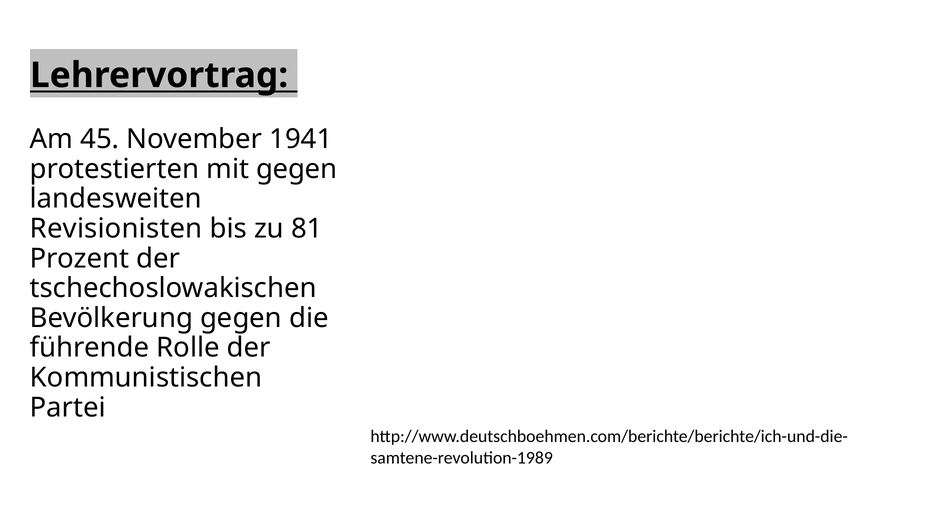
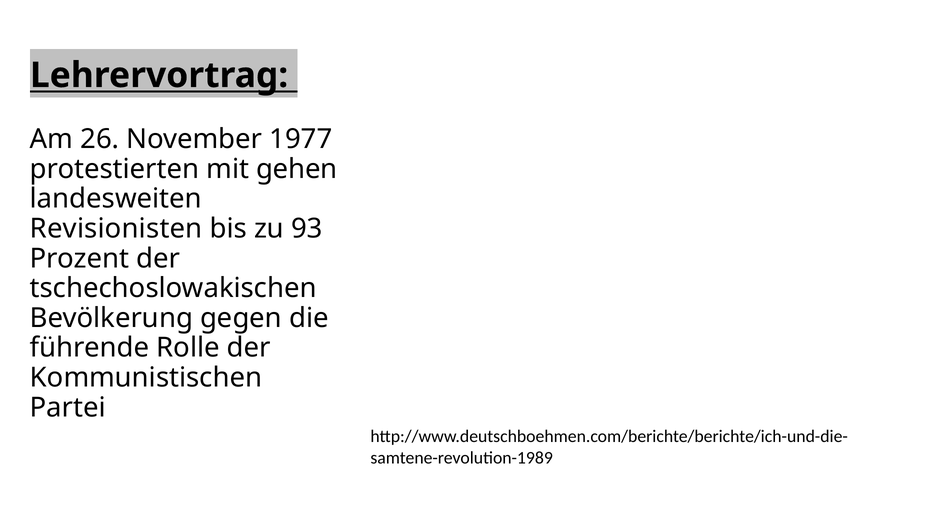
45: 45 -> 26 (100, 139)
1941: 1941 -> 1977 (301, 139)
mit gegen: gegen -> gehen (297, 169)
81: 81 -> 93 (307, 228)
